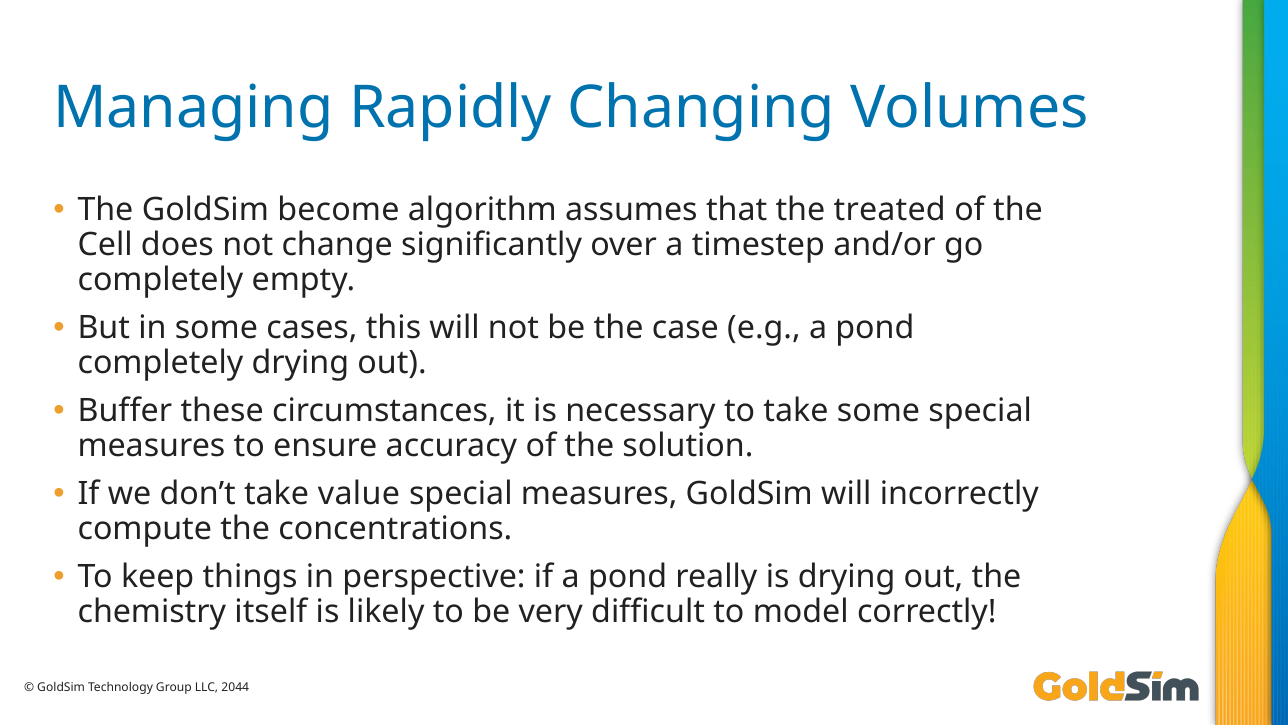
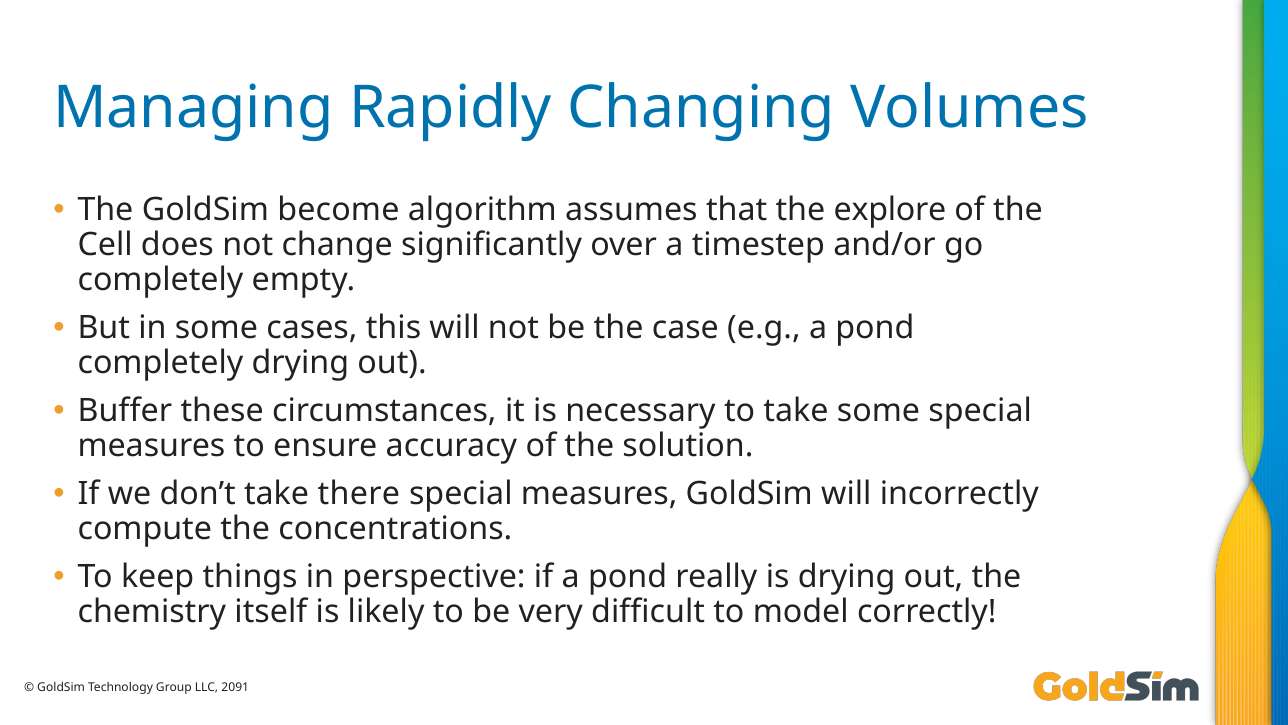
treated: treated -> explore (890, 210)
value: value -> there (359, 494)
2044: 2044 -> 2091 (235, 687)
